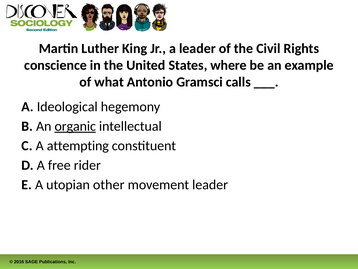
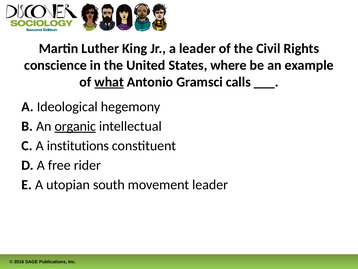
what underline: none -> present (109, 82)
attempting: attempting -> institutions (78, 145)
other: other -> south (109, 184)
